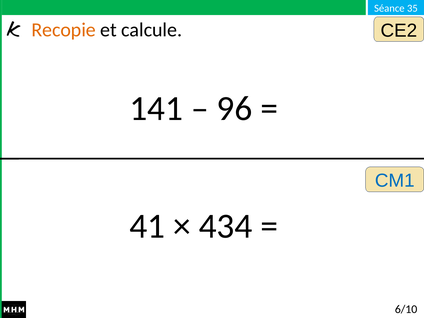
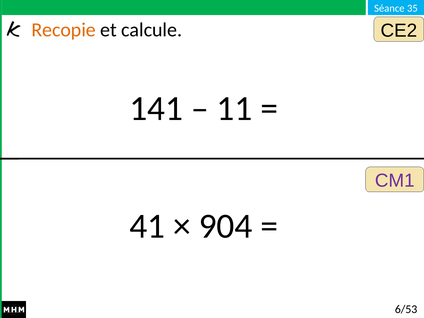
96: 96 -> 11 (235, 109)
CM1 colour: blue -> purple (395, 181)
434: 434 -> 904 (226, 226)
6/10: 6/10 -> 6/53 (406, 309)
